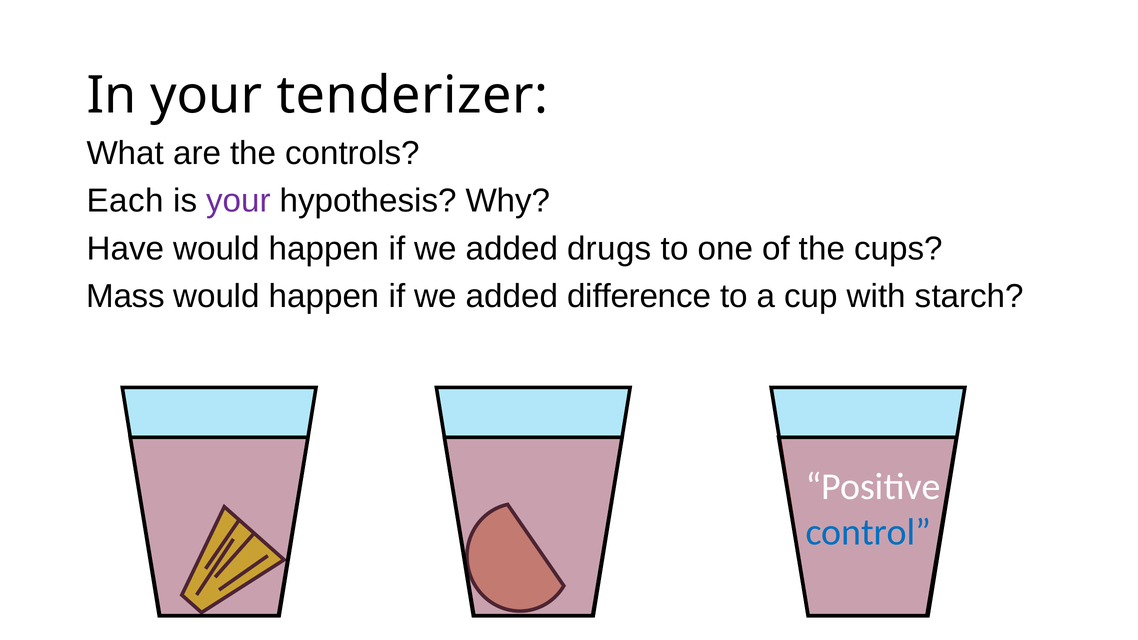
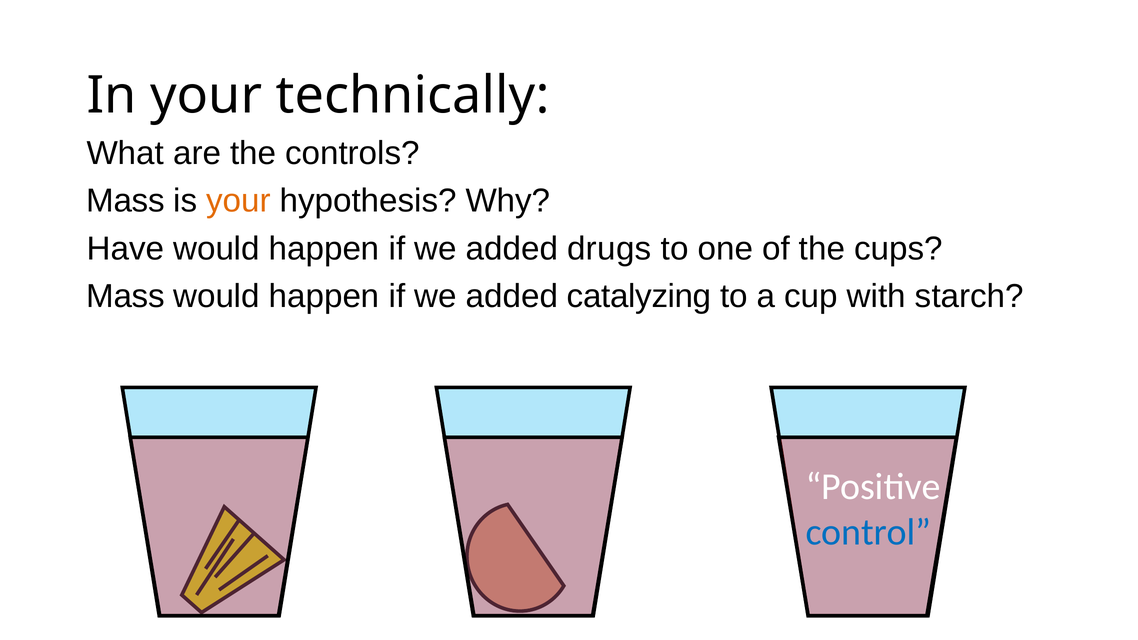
tenderizer: tenderizer -> technically (413, 96)
Each: Each -> Mass (126, 201)
your colour: purple -> orange (238, 201)
difference: difference -> catalyzing (639, 296)
